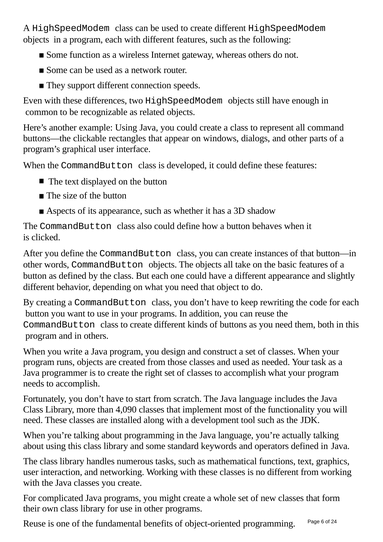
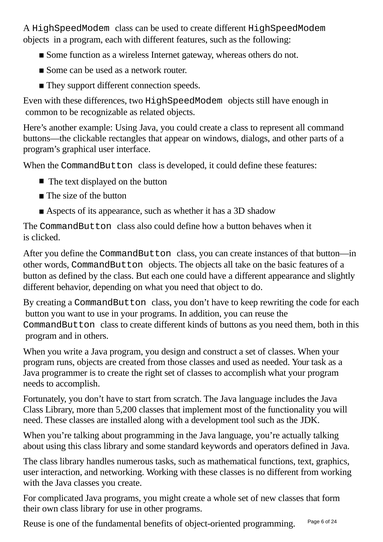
4,090: 4,090 -> 5,200 (126, 409)
